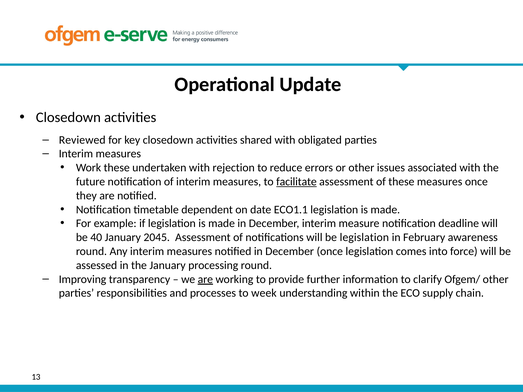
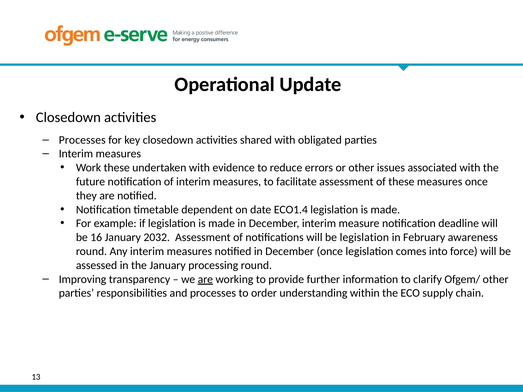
Reviewed: Reviewed -> Processes (82, 140)
rejection: rejection -> evidence (234, 168)
facilitate underline: present -> none (296, 182)
ECO1.1: ECO1.1 -> ECO1.4 (291, 210)
40: 40 -> 16 (96, 238)
2045: 2045 -> 2032 (157, 238)
week: week -> order (264, 293)
